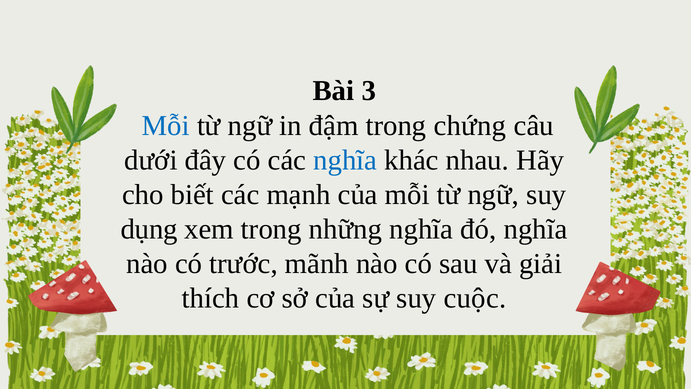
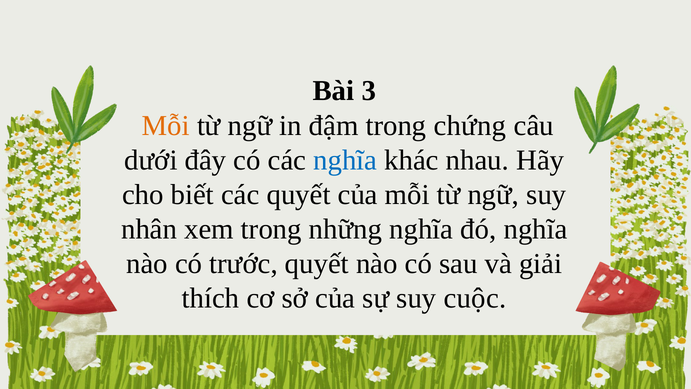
Mỗi colour: blue -> orange (166, 125)
các mạnh: mạnh -> quyết (299, 195)
dụng: dụng -> nhân (149, 229)
trước mãnh: mãnh -> quyết (317, 264)
